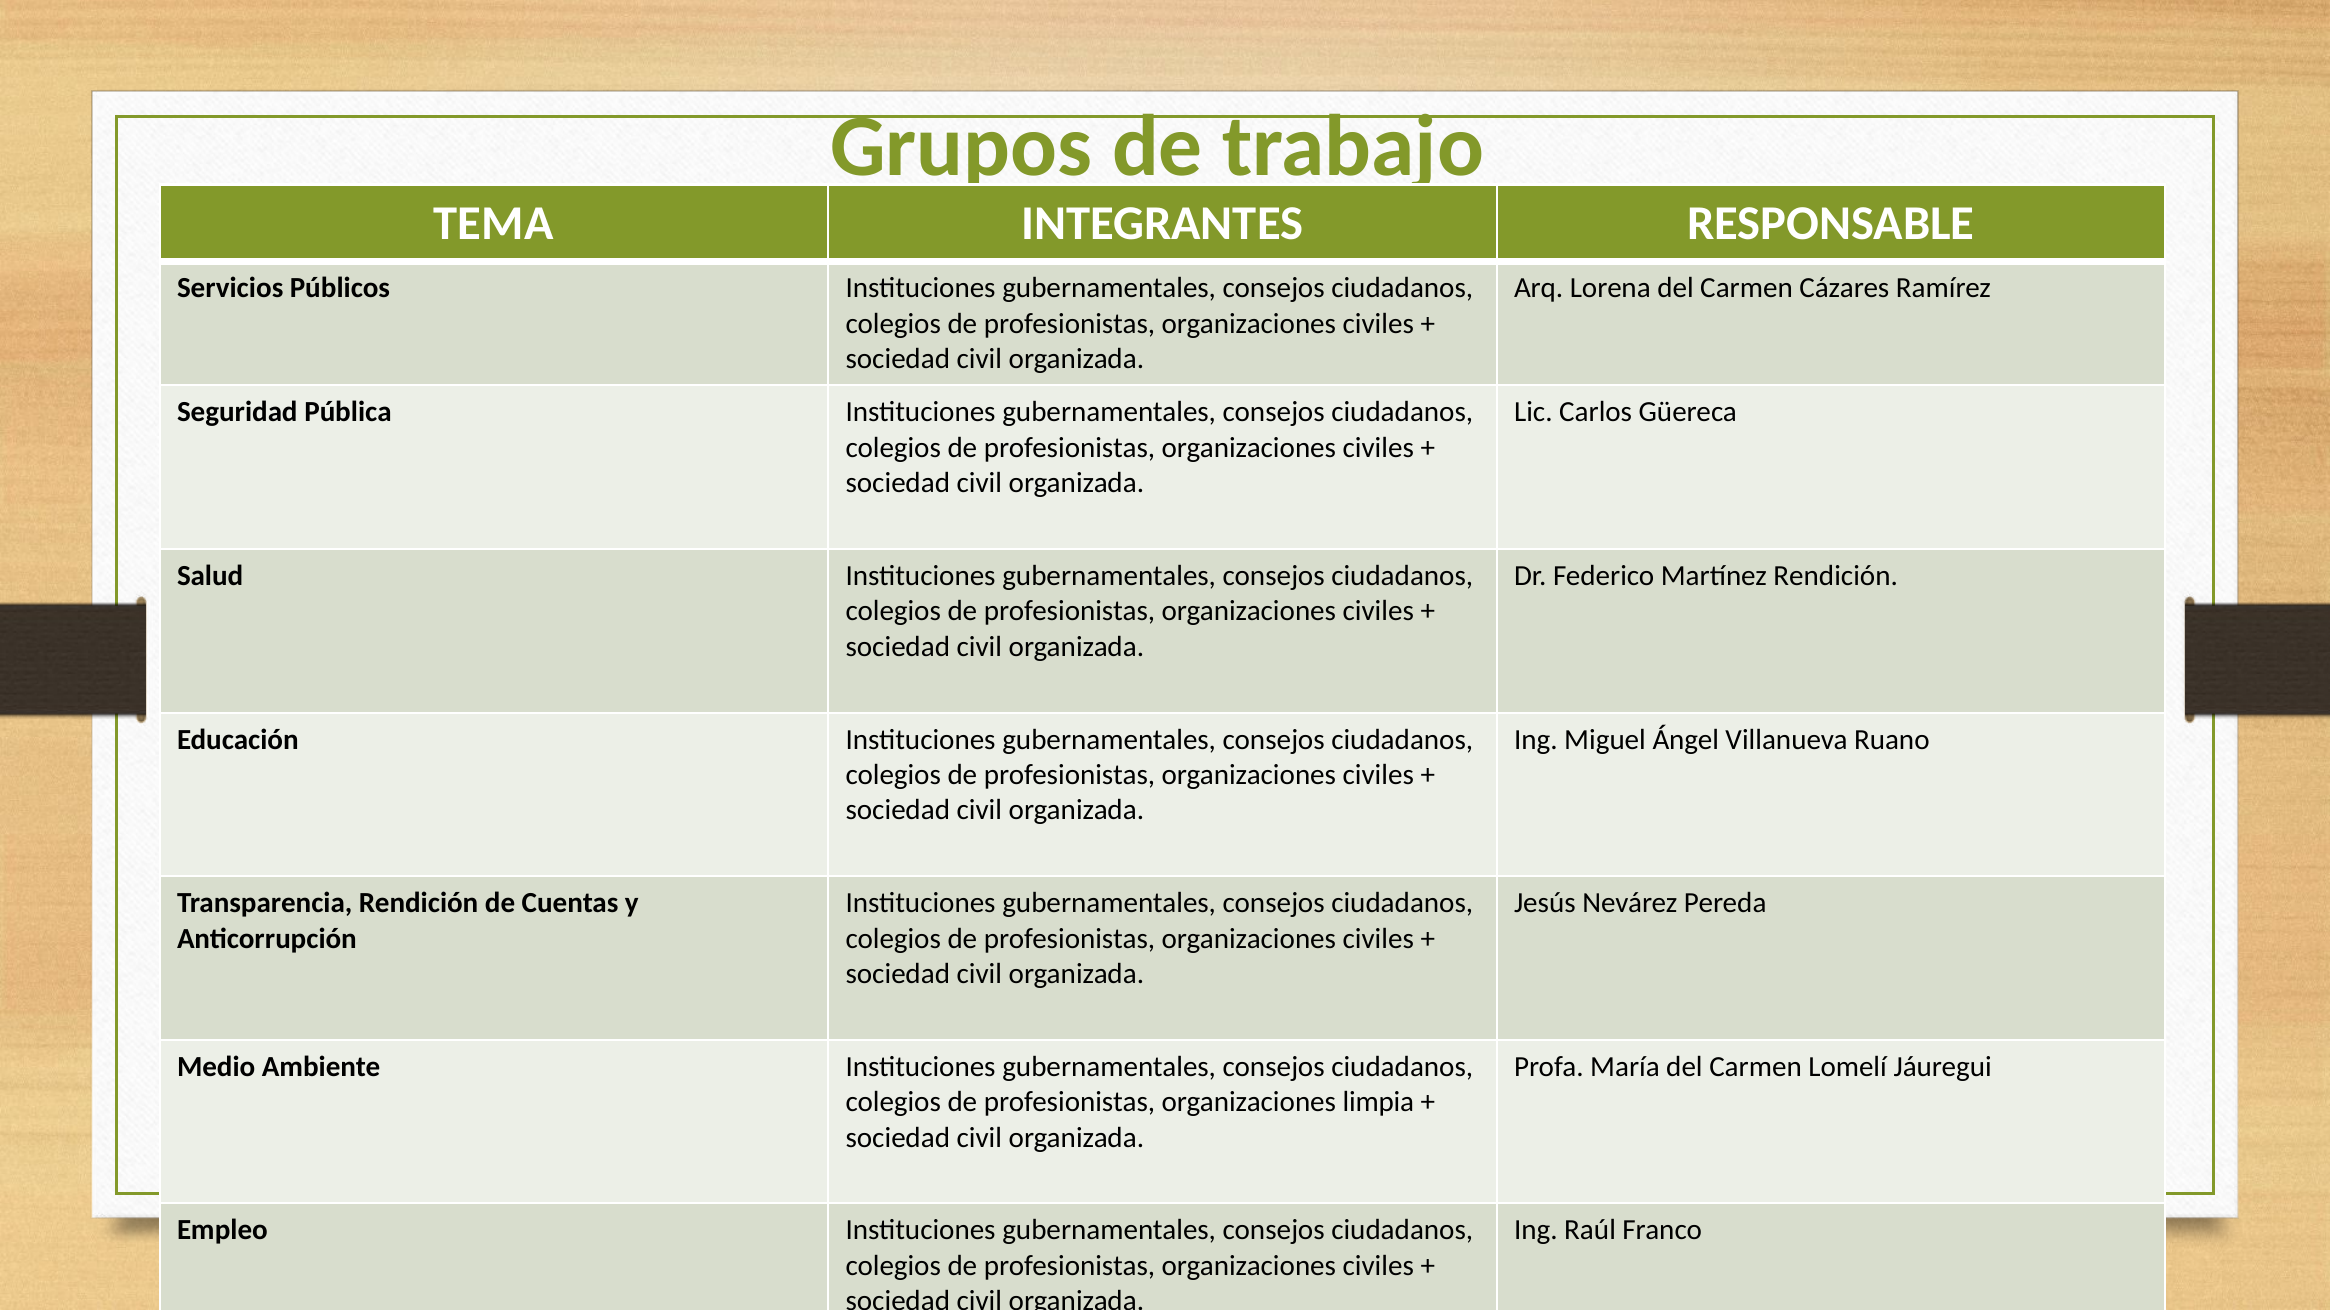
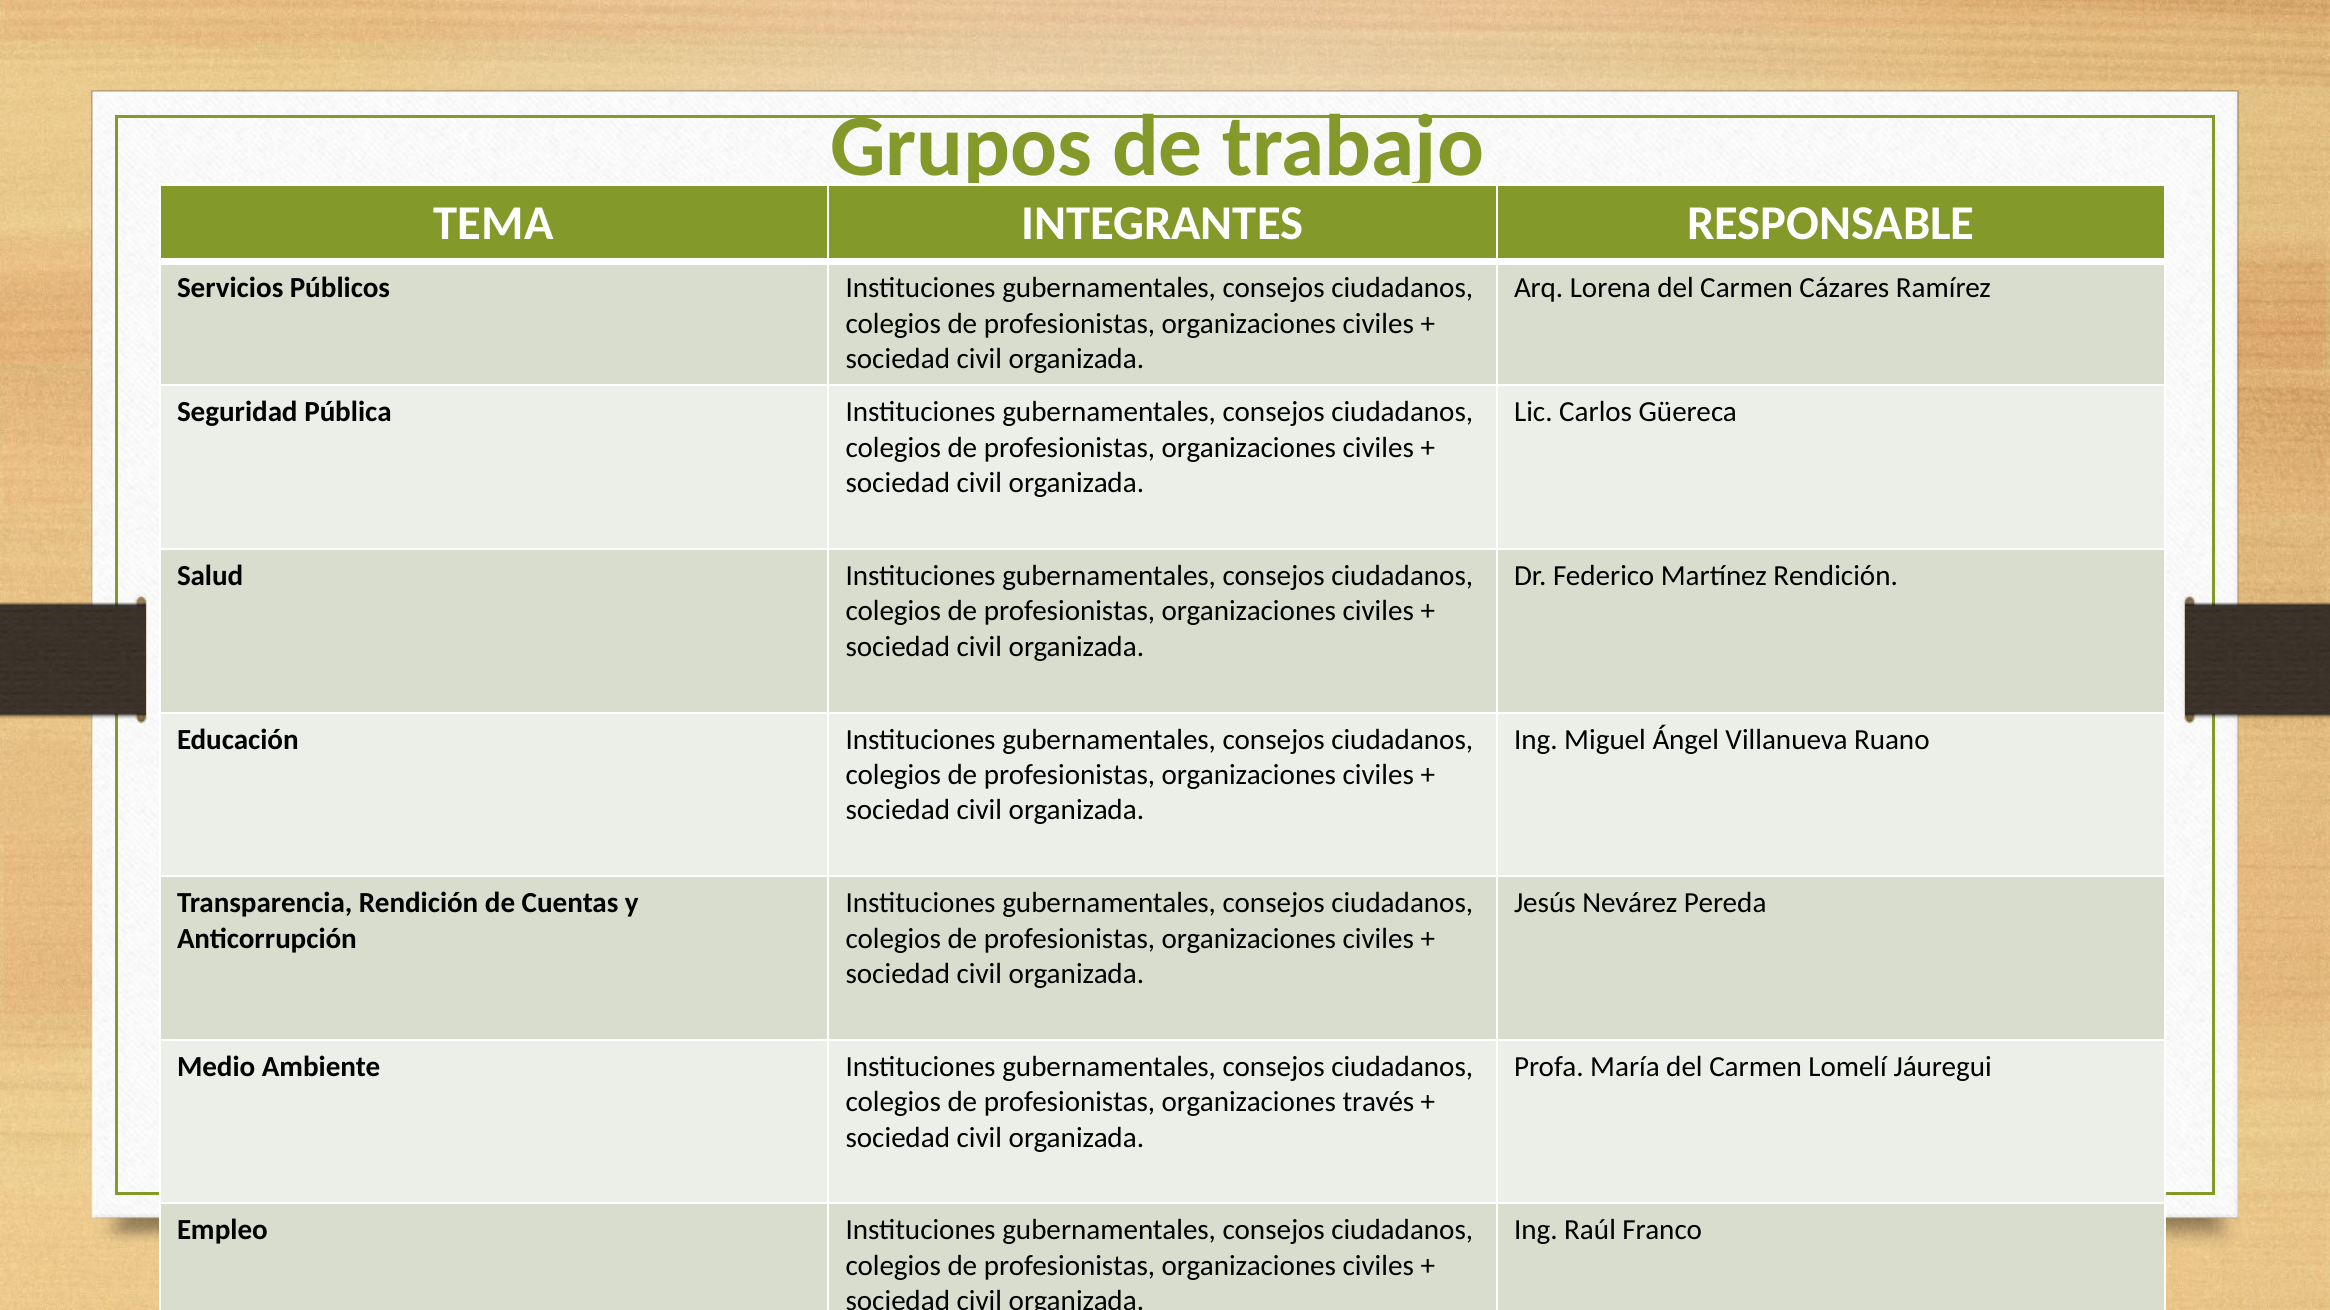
limpia: limpia -> través (1378, 1103)
